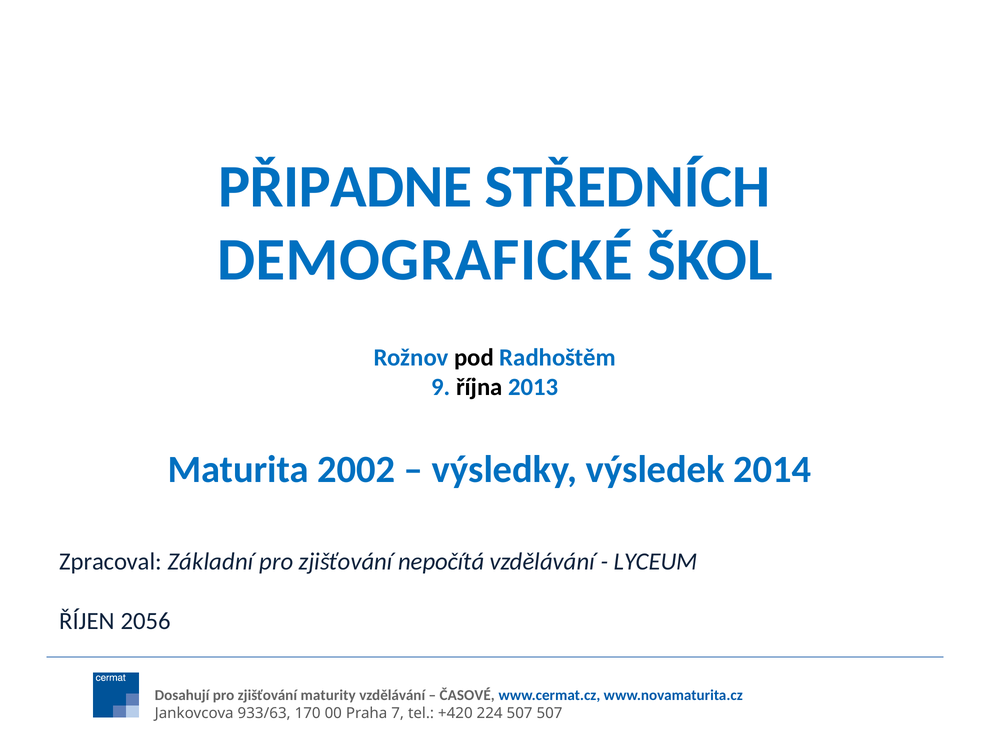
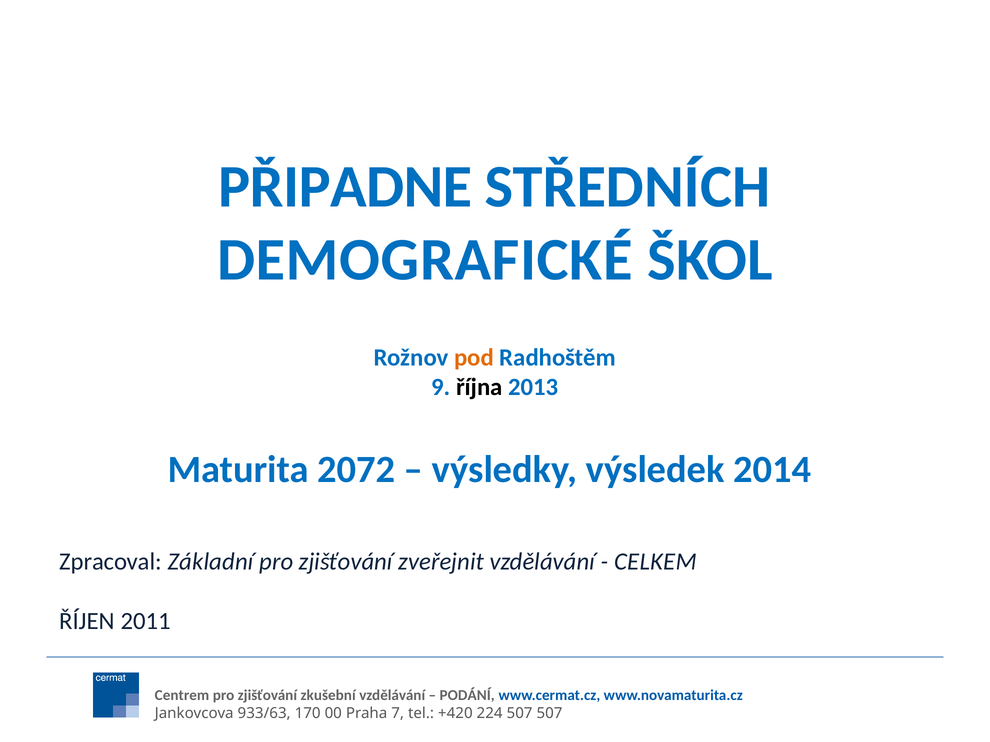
pod colour: black -> orange (474, 358)
2002: 2002 -> 2072 (356, 470)
nepočítá: nepočítá -> zveřejnit (441, 562)
LYCEUM: LYCEUM -> CELKEM (655, 562)
2056: 2056 -> 2011 (146, 621)
Dosahují: Dosahují -> Centrem (182, 696)
maturity: maturity -> zkušební (328, 696)
ČASOVÉ: ČASOVÉ -> PODÁNÍ (467, 696)
